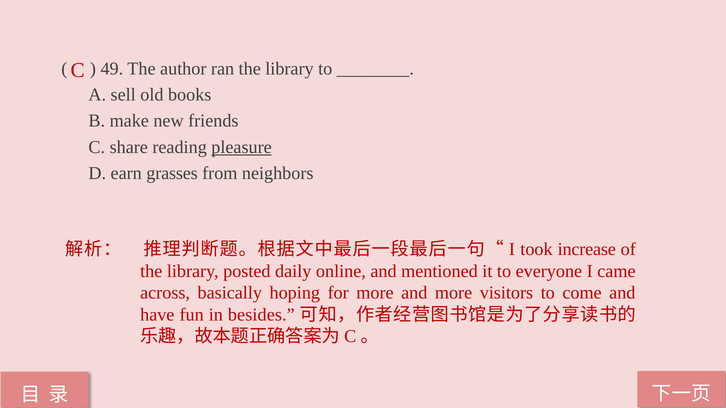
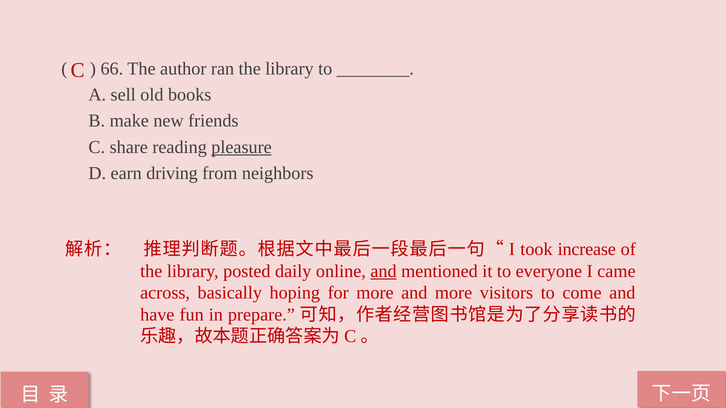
49: 49 -> 66 (112, 69)
grasses: grasses -> driving (172, 173)
and underline: none -> present (384, 271)
besides: besides -> prepare (261, 315)
